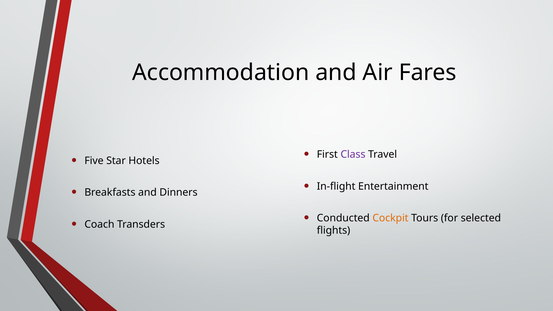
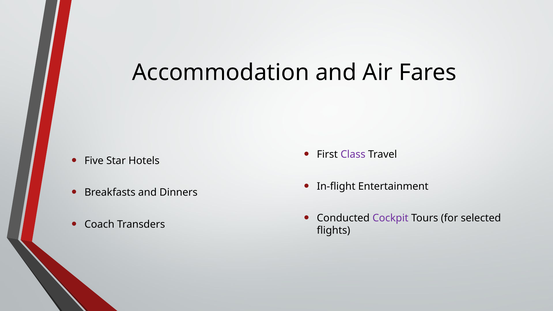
Cockpit colour: orange -> purple (390, 218)
